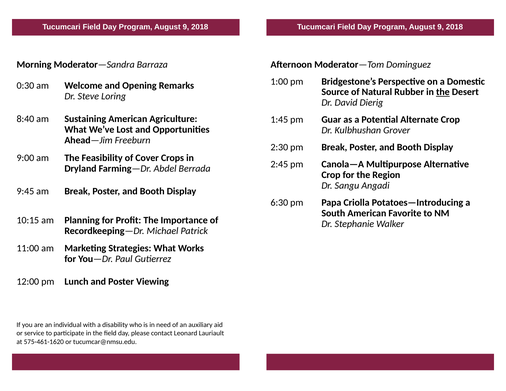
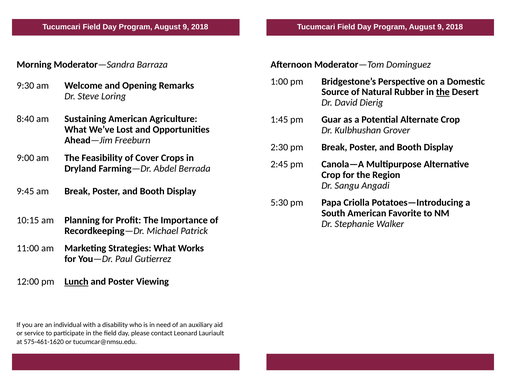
0:30: 0:30 -> 9:30 (25, 86)
6:30: 6:30 -> 5:30 (279, 203)
Lunch underline: none -> present (76, 282)
